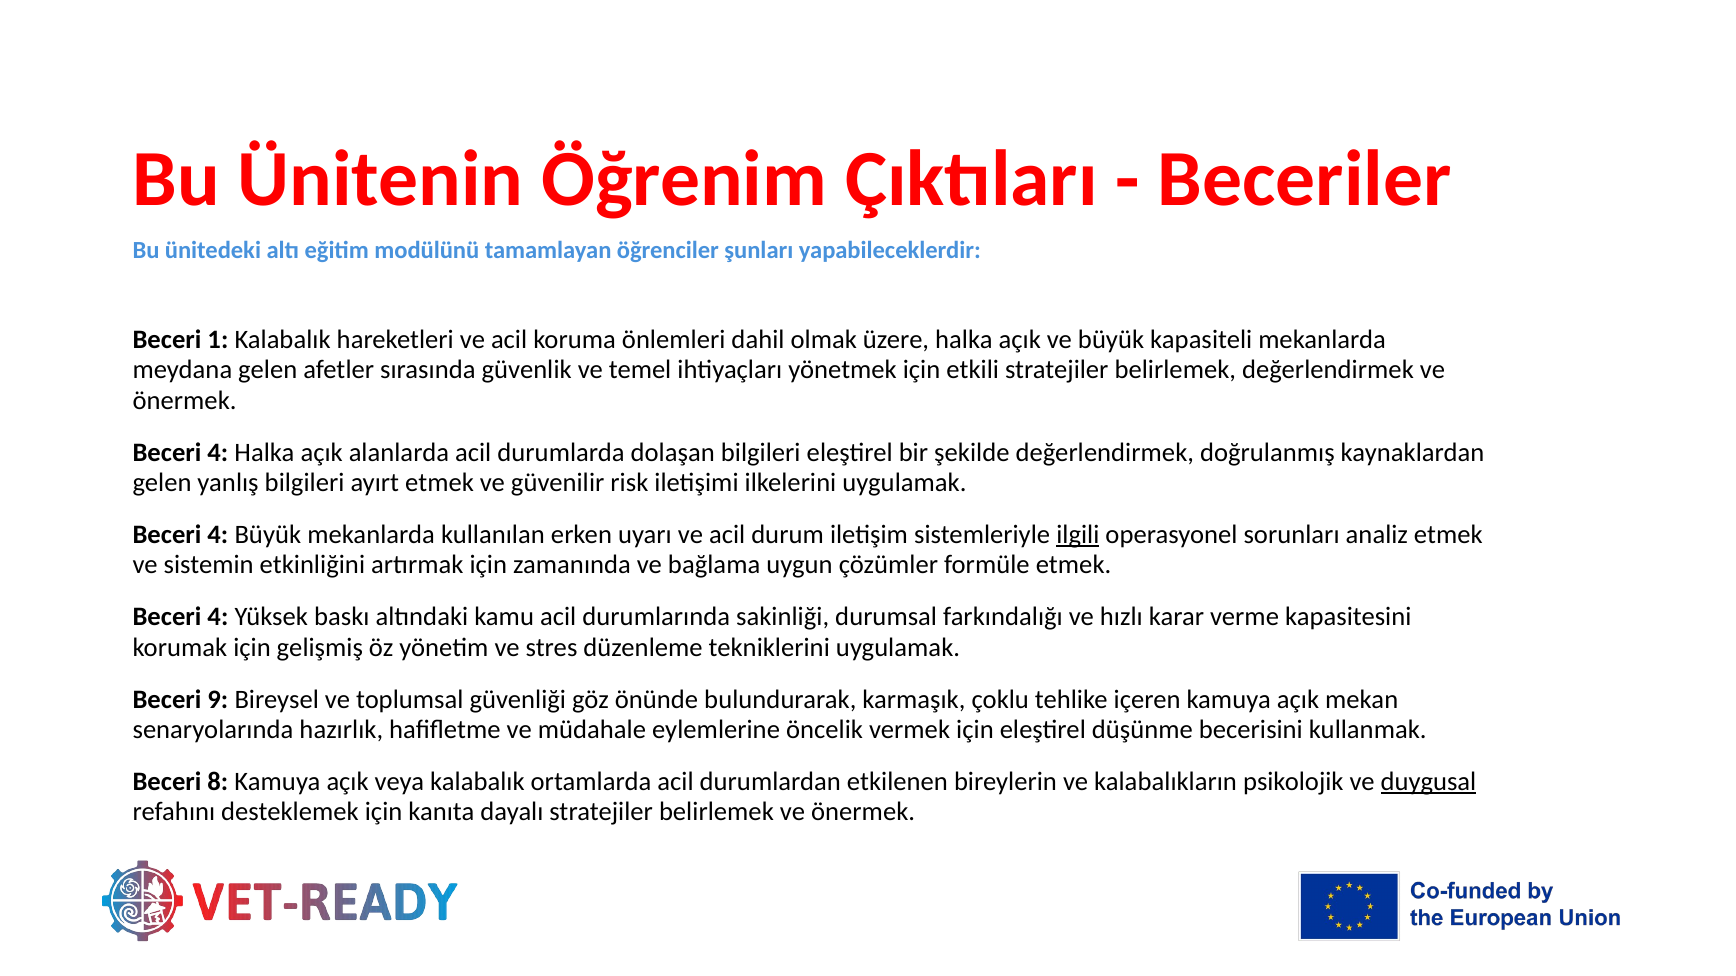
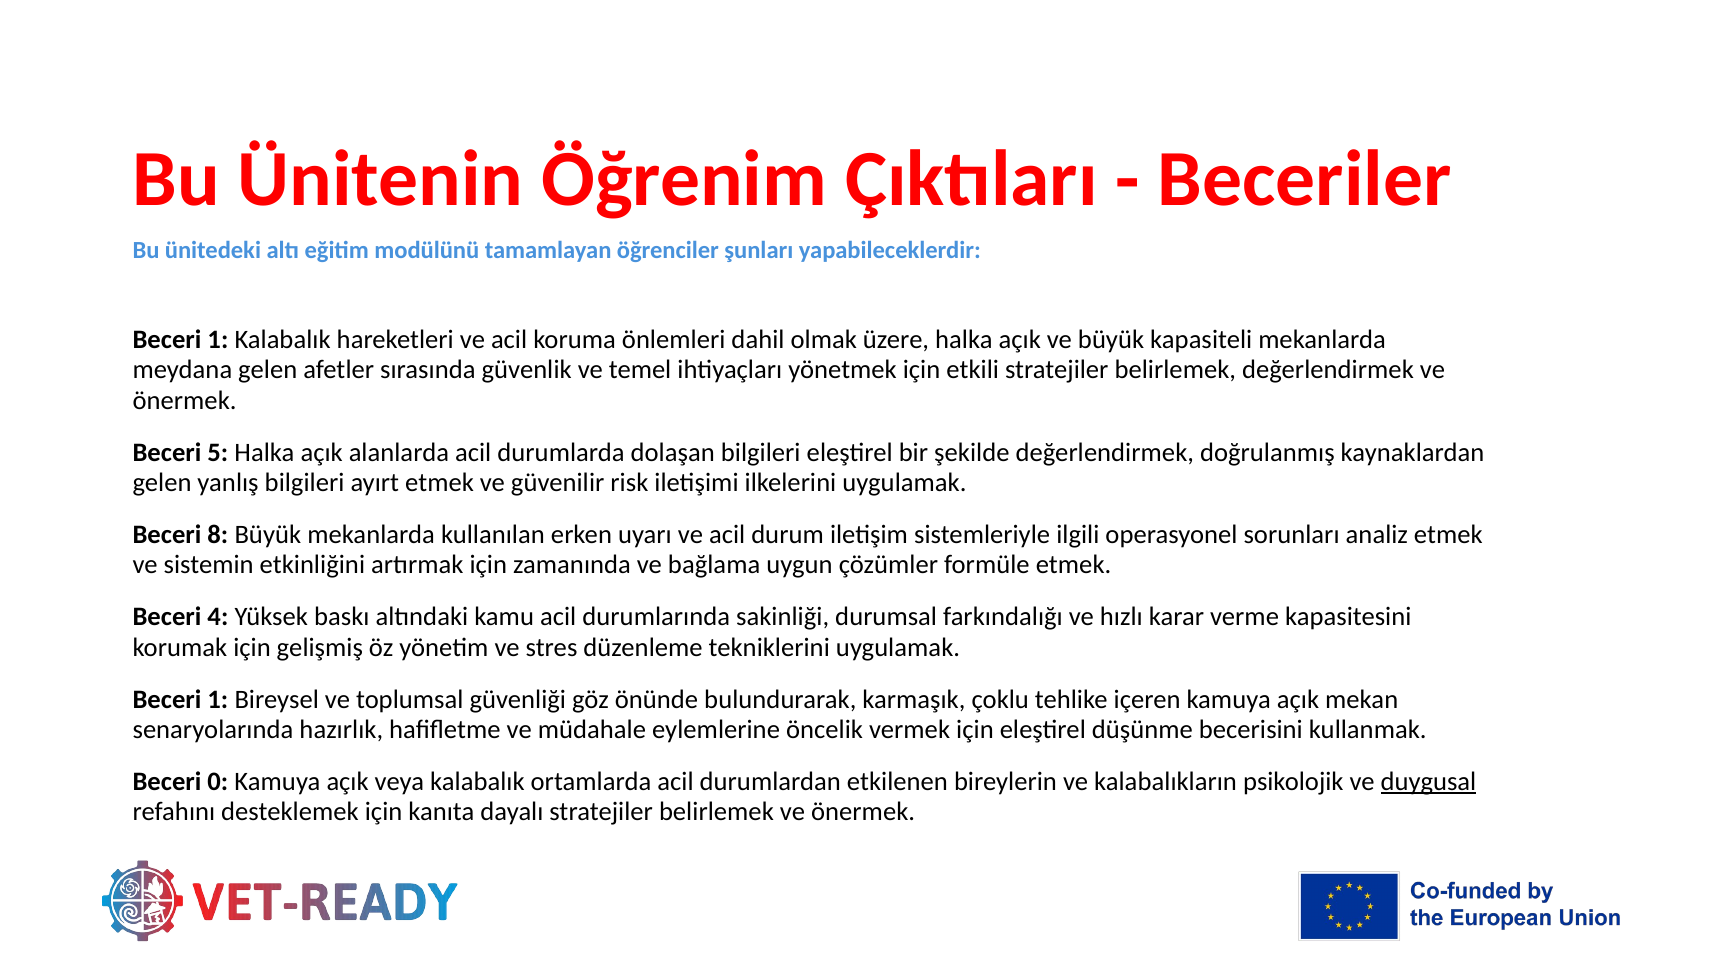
4: 4 -> 5 (218, 453)
4: 4 -> 8 (218, 535)
ilgili underline: present -> none (1078, 535)
9: 9 -> 1 (218, 700)
8: 8 -> 0 (218, 782)
